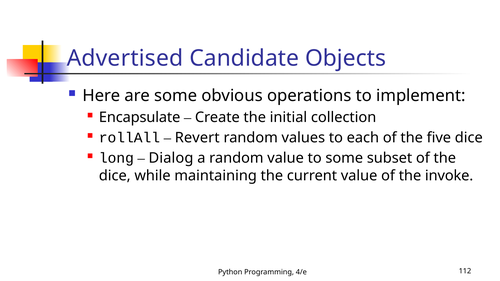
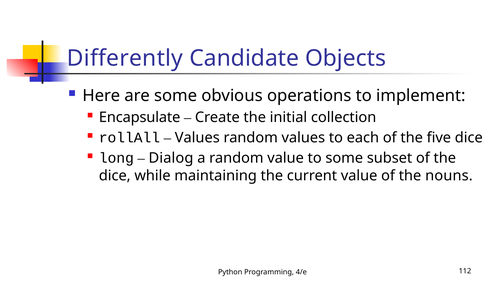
Advertised: Advertised -> Differently (125, 58)
Revert: Revert -> Values (197, 138)
invoke: invoke -> nouns (449, 176)
